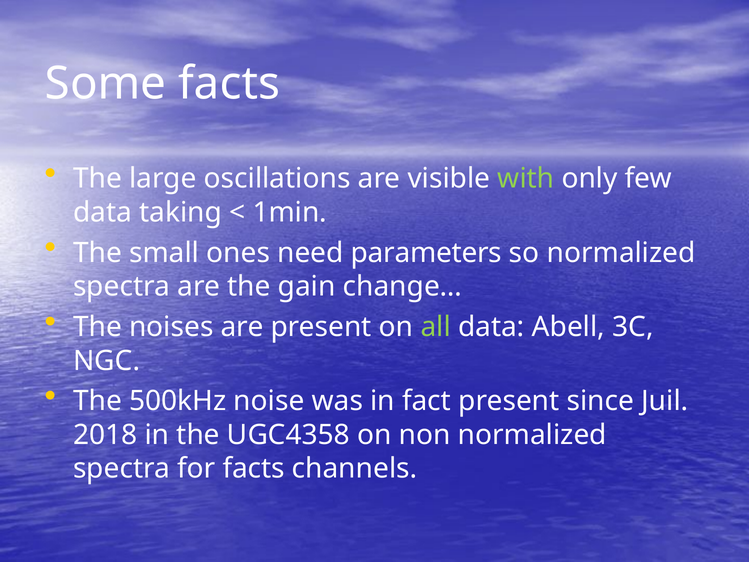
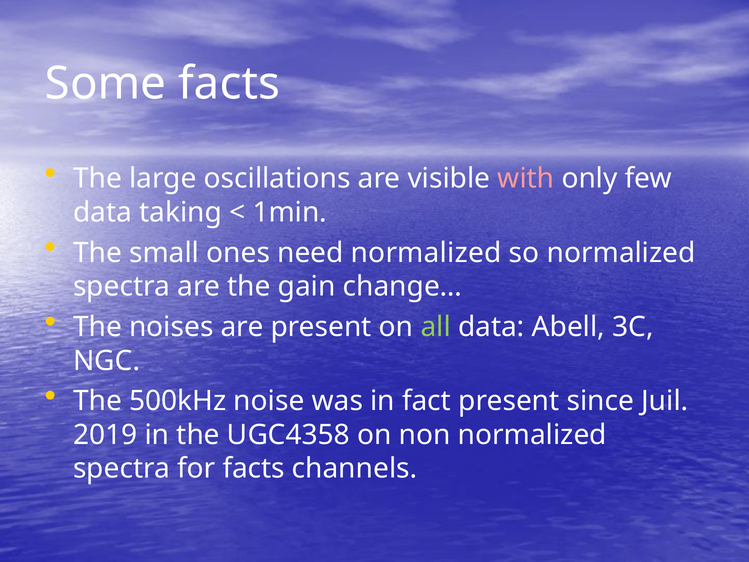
with colour: light green -> pink (526, 179)
need parameters: parameters -> normalized (426, 253)
2018: 2018 -> 2019 (105, 435)
